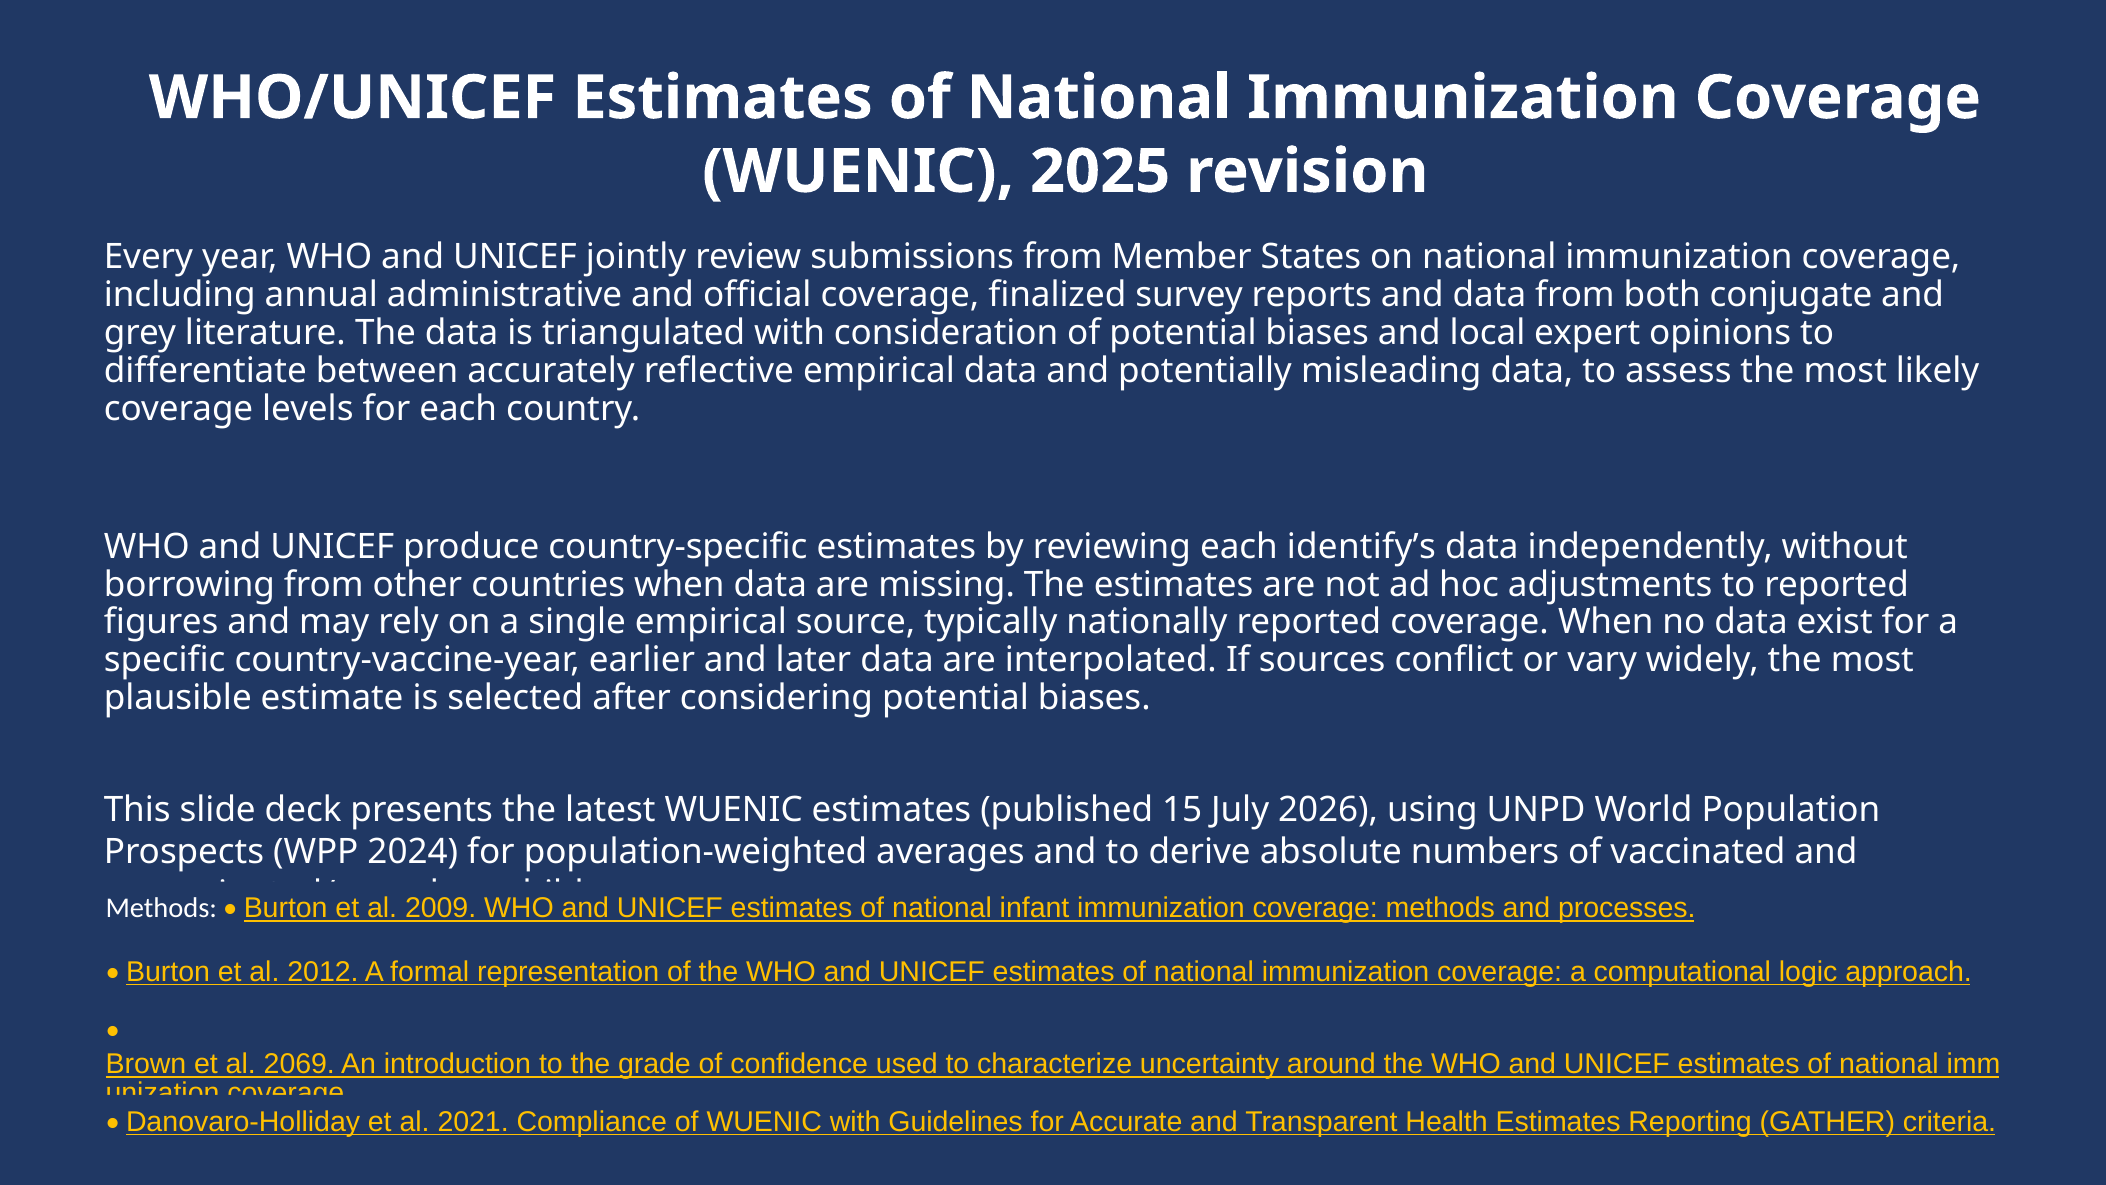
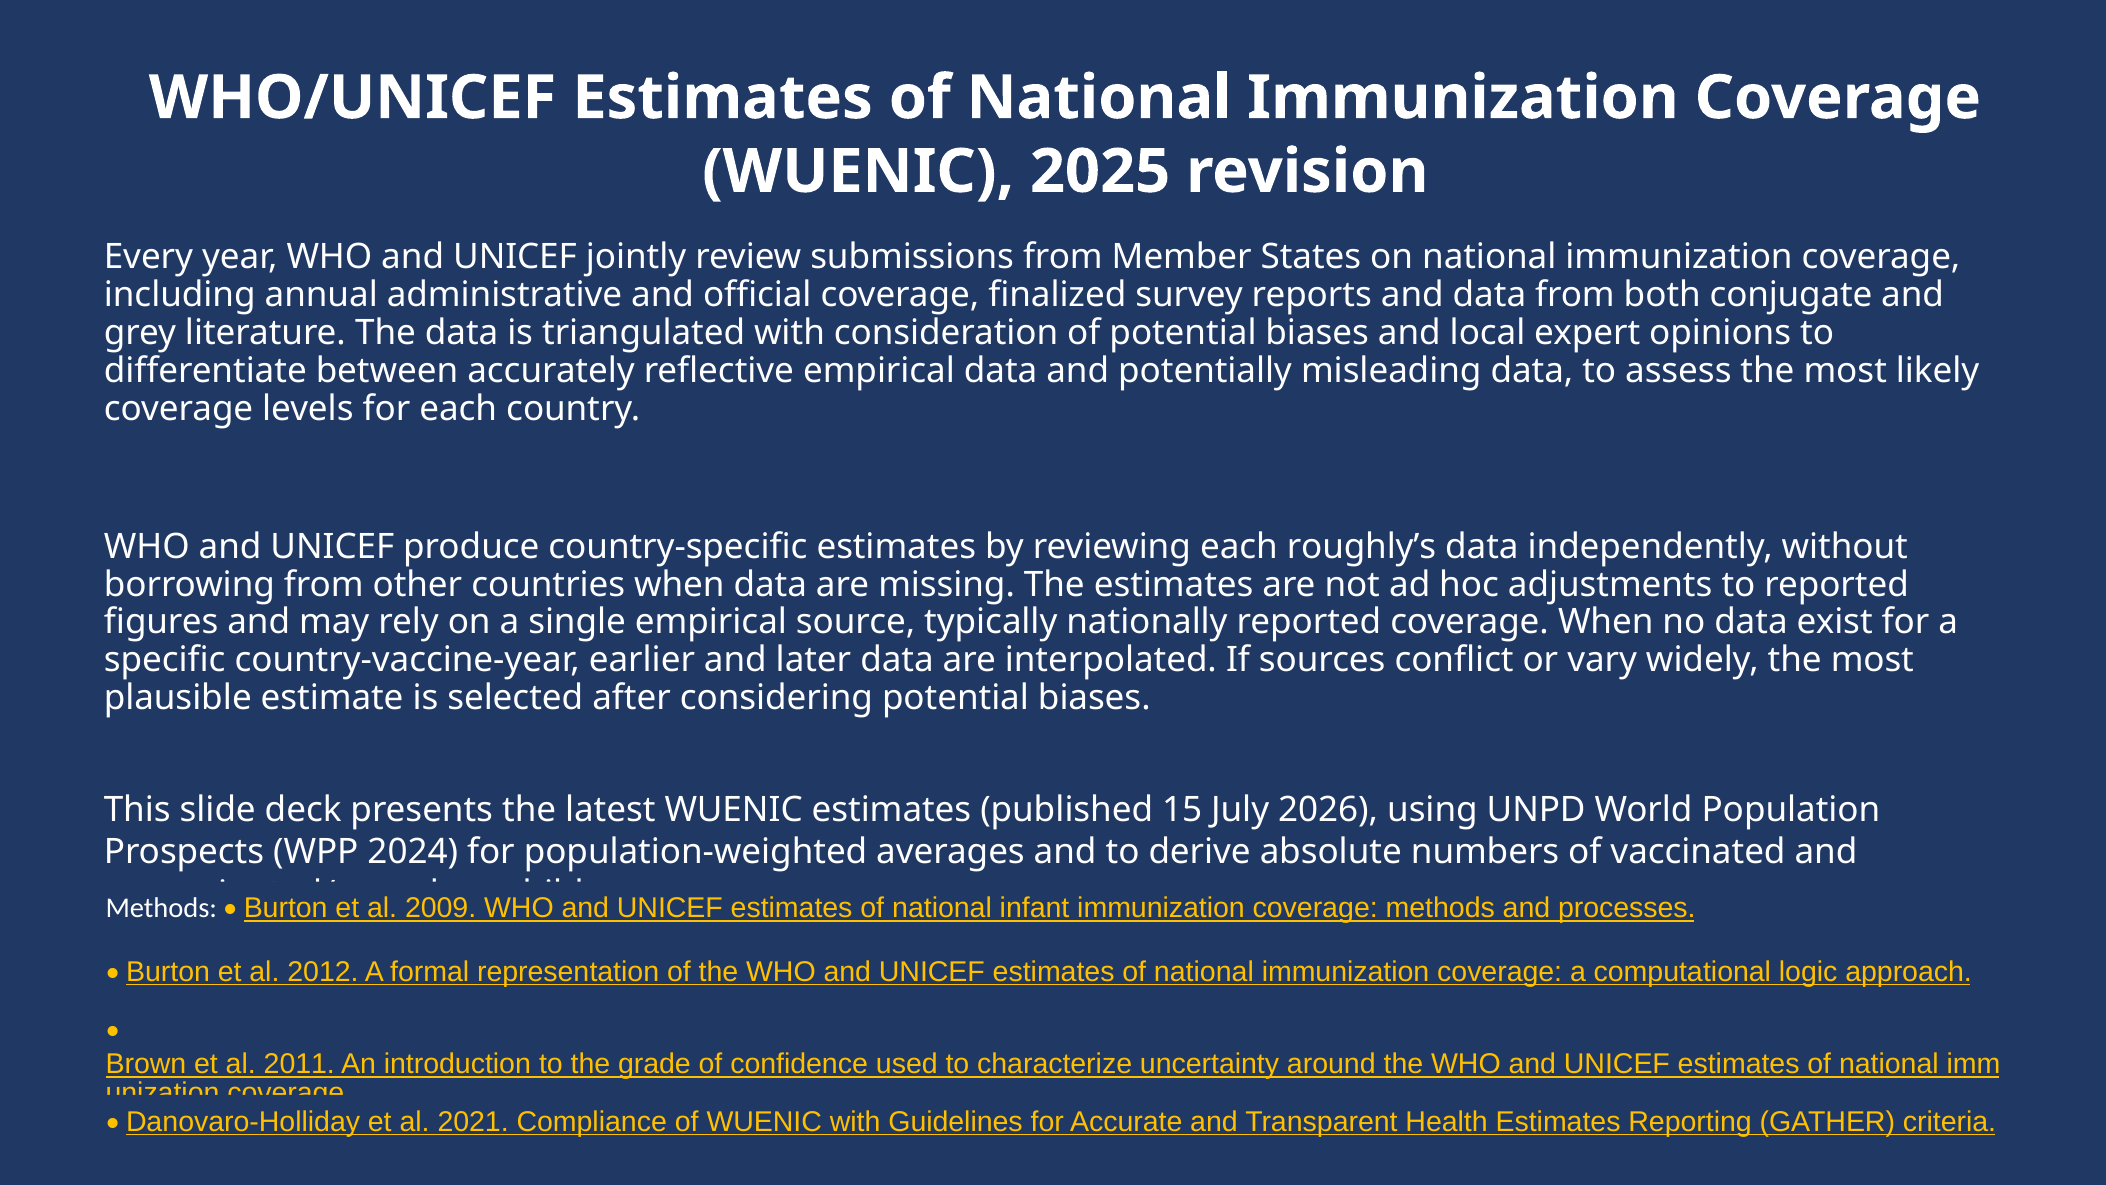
identify’s: identify’s -> roughly’s (1362, 546)
2069: 2069 -> 2011 (299, 1064)
